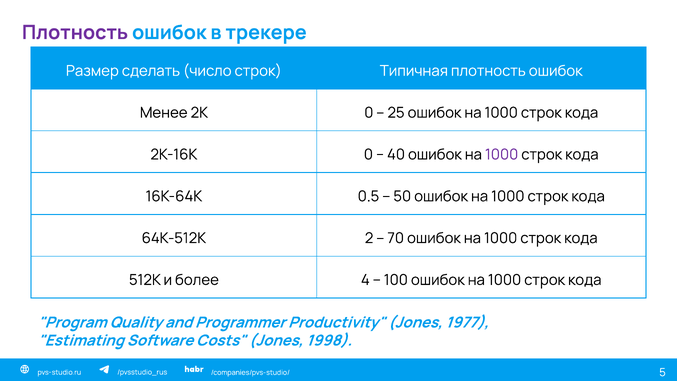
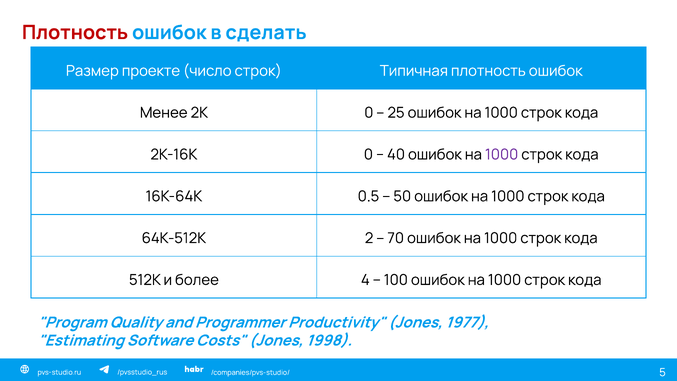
Плотность colour: purple -> red (75, 33)
трекере: трекере -> сделать (266, 33)
сделать: сделать -> проекте (151, 71)
